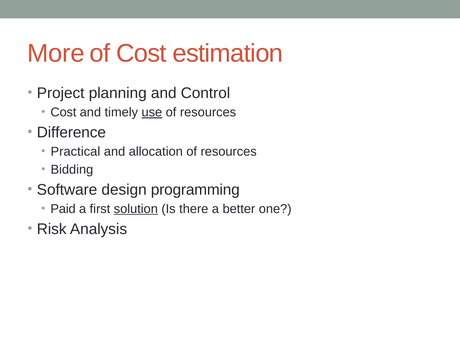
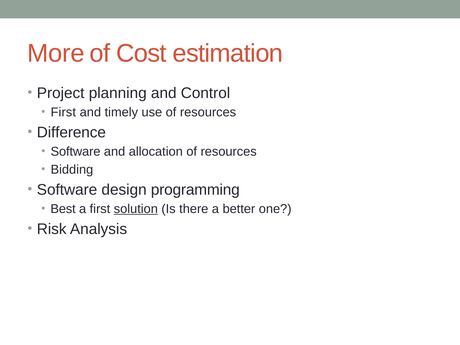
Cost: Cost -> First (63, 112)
use underline: present -> none (152, 112)
Practical: Practical -> Software (76, 152)
Paid: Paid -> Best (63, 209)
